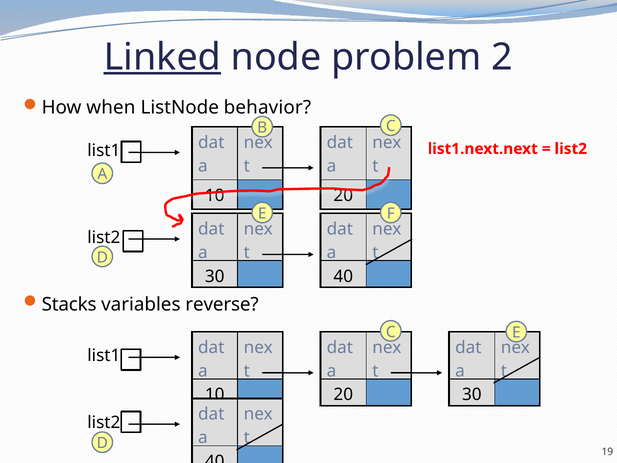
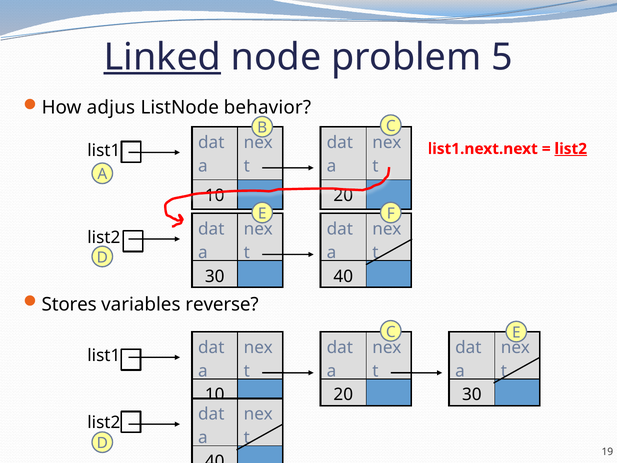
2: 2 -> 5 (502, 57)
when: when -> adjus (111, 108)
list2 underline: none -> present (571, 149)
Stacks: Stacks -> Stores (69, 304)
